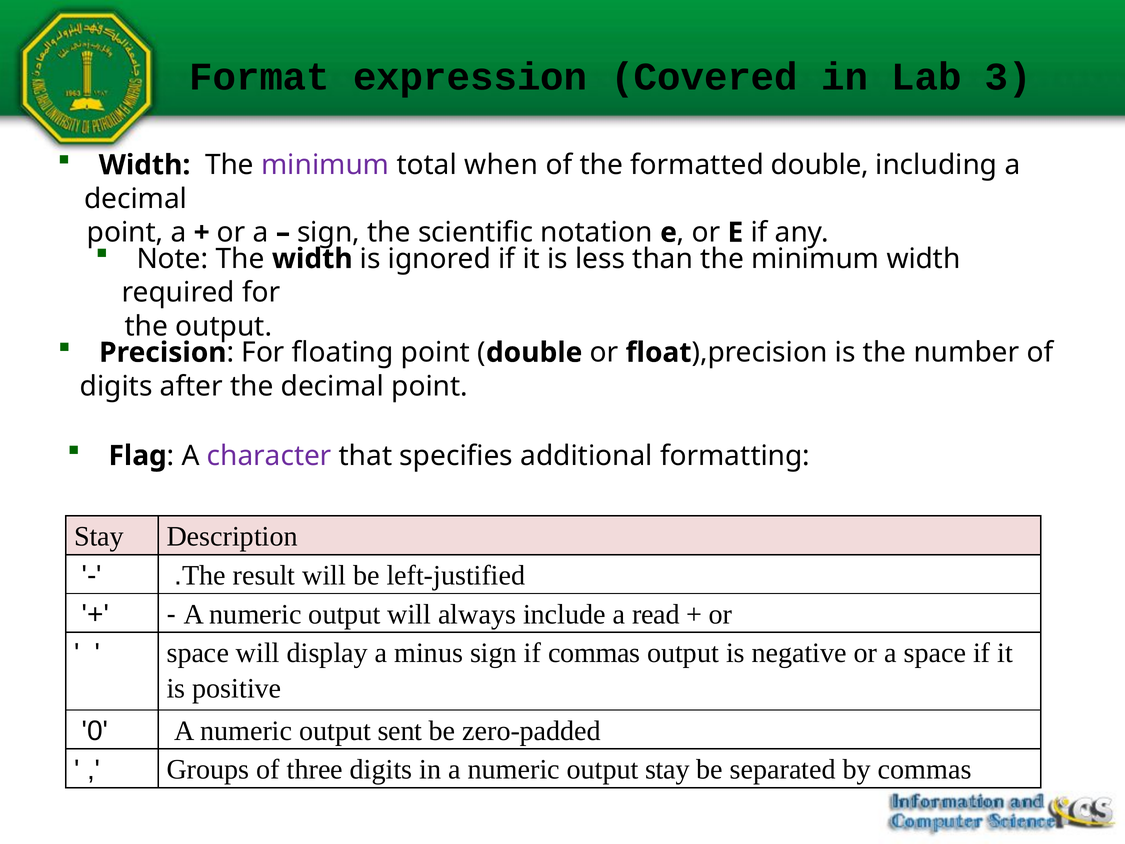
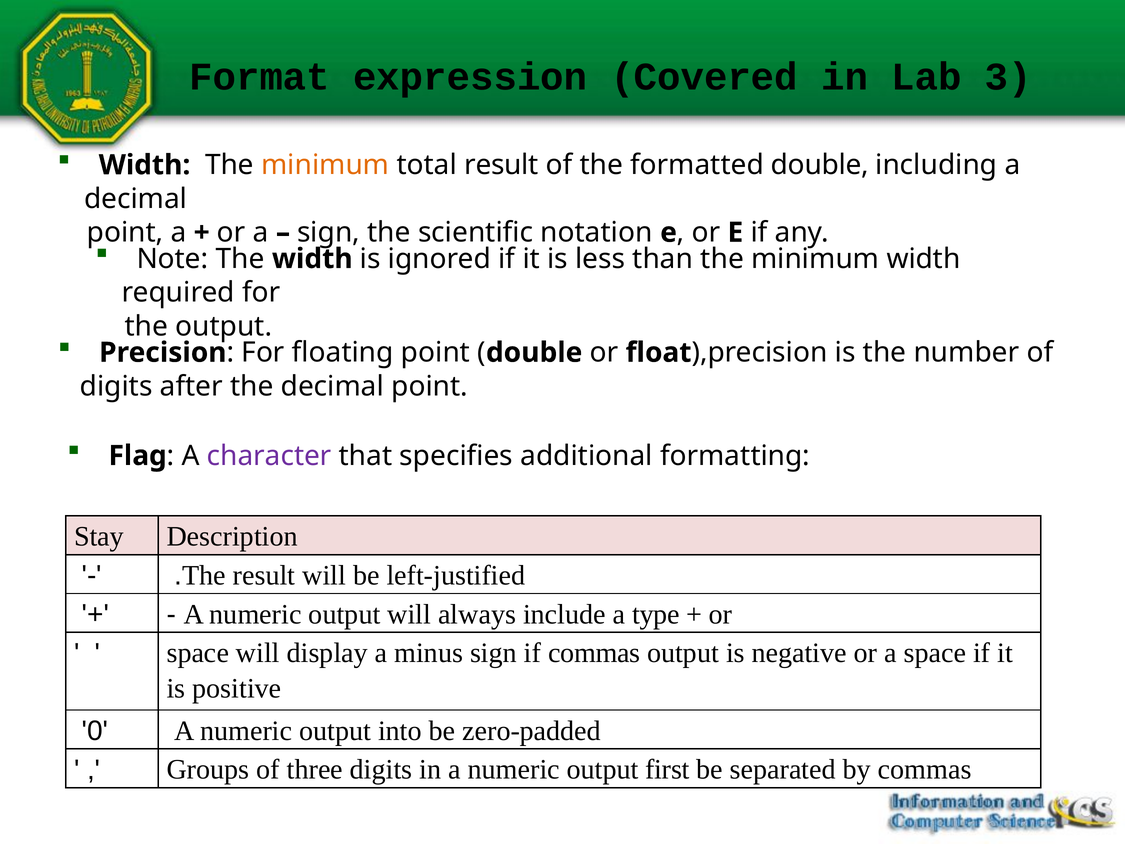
minimum colour: purple -> orange (325, 165)
total when: when -> result (501, 165)
read: read -> type (656, 614)
sent: sent -> into (400, 731)
numeric output stay: stay -> first (667, 769)
